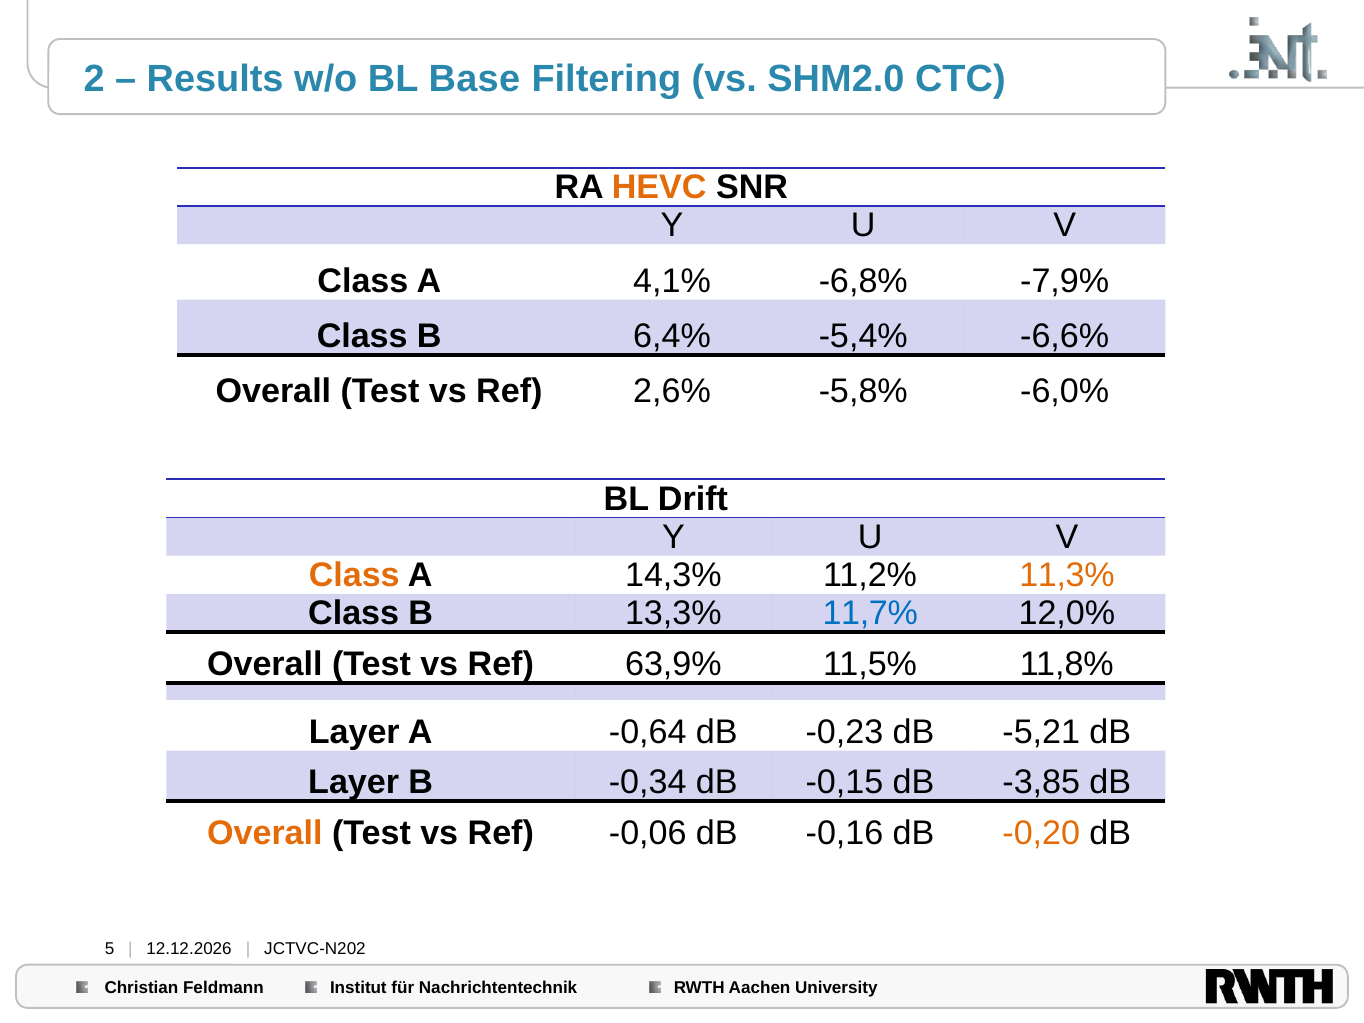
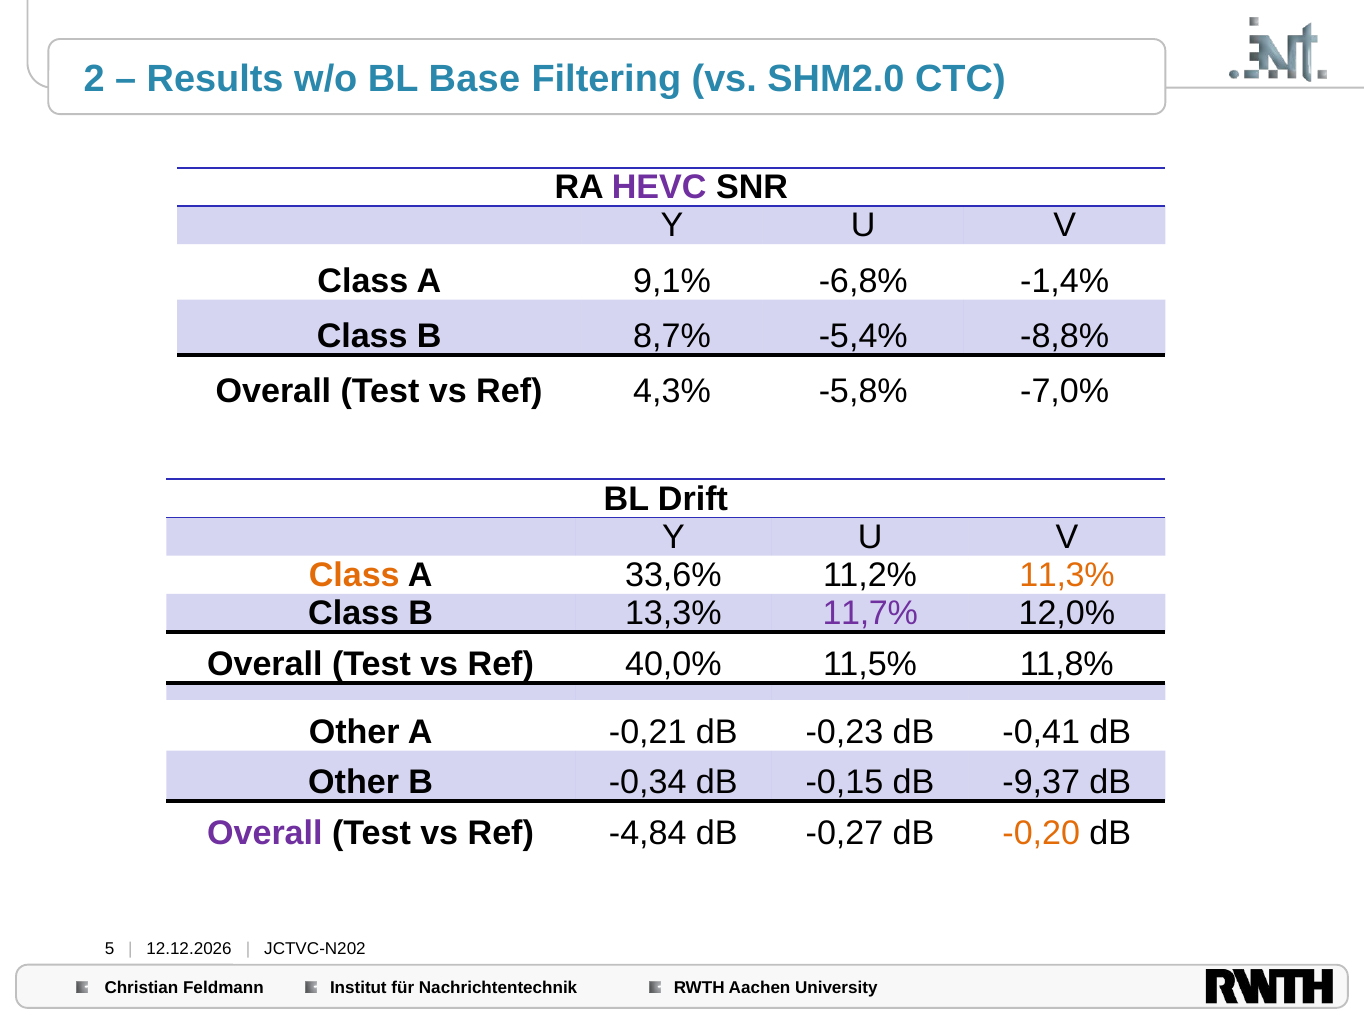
HEVC colour: orange -> purple (659, 187)
4,1%: 4,1% -> 9,1% (672, 281)
-7,9%: -7,9% -> -1,4% (1065, 281)
6,4%: 6,4% -> 8,7% (672, 336)
-6,6%: -6,6% -> -8,8% (1065, 336)
2,6%: 2,6% -> 4,3% (672, 392)
-6,0%: -6,0% -> -7,0% (1065, 392)
14,3%: 14,3% -> 33,6% (673, 575)
11,7% colour: blue -> purple (870, 614)
63,9%: 63,9% -> 40,0% (673, 664)
Layer: Layer -> Other (354, 732)
-0,64: -0,64 -> -0,21 (648, 732)
-5,21: -5,21 -> -0,41 (1041, 732)
Layer: Layer -> Other (354, 783)
-3,85: -3,85 -> -9,37 (1041, 783)
Overall colour: orange -> purple (265, 833)
-0,06: -0,06 -> -4,84 (648, 833)
-0,16: -0,16 -> -0,27 (845, 833)
